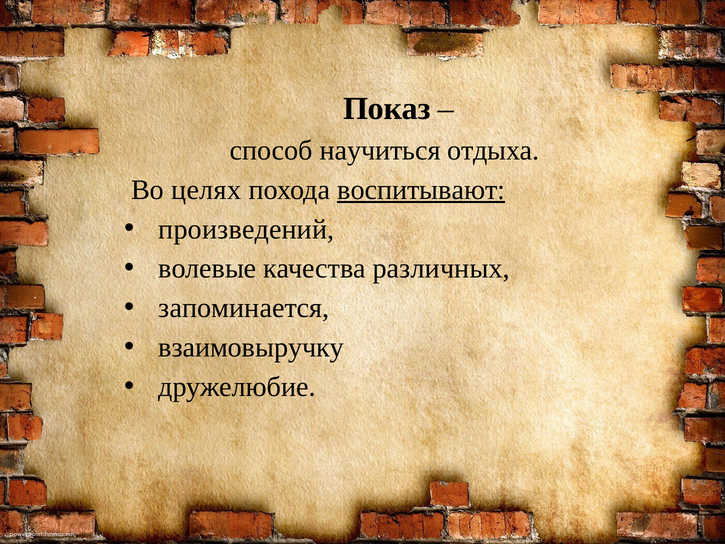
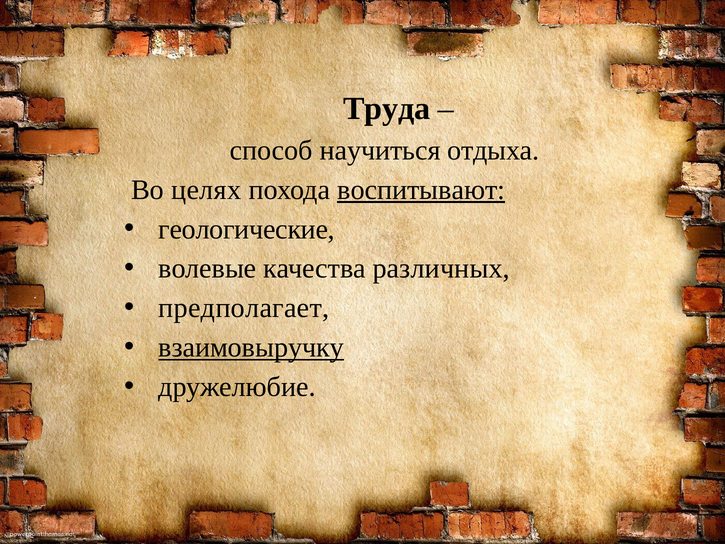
Показ: Показ -> Труда (387, 109)
произведений: произведений -> геологические (247, 229)
запоминается: запоминается -> предполагает (244, 308)
взаимовыручку underline: none -> present (251, 347)
